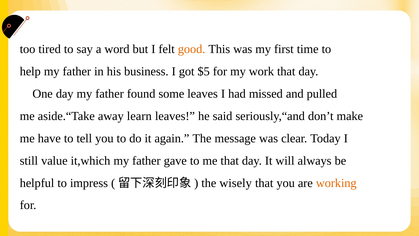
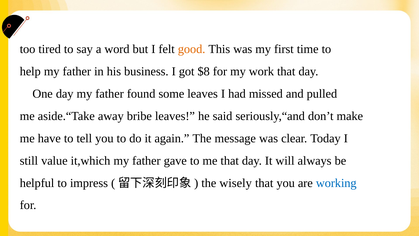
$5: $5 -> $8 (204, 71)
learn: learn -> bribe (139, 116)
working colour: orange -> blue (336, 183)
